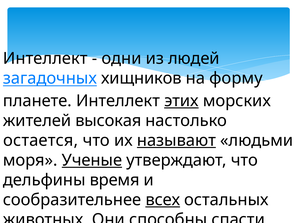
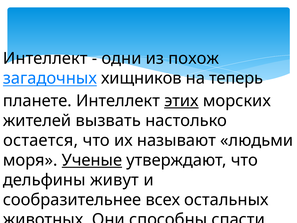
людей: людей -> похож (194, 58)
форму: форму -> теперь (236, 78)
высокая: высокая -> вызвать (108, 120)
называют underline: present -> none (176, 140)
время: время -> живут (114, 180)
всех underline: present -> none (163, 200)
